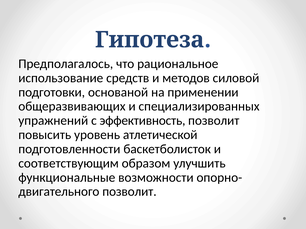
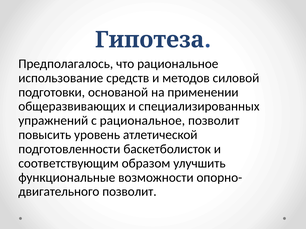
с эффективность: эффективность -> рациональное (142, 121)
